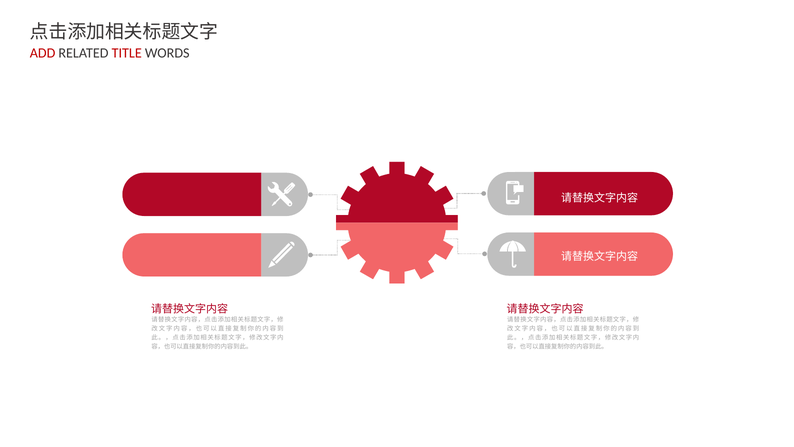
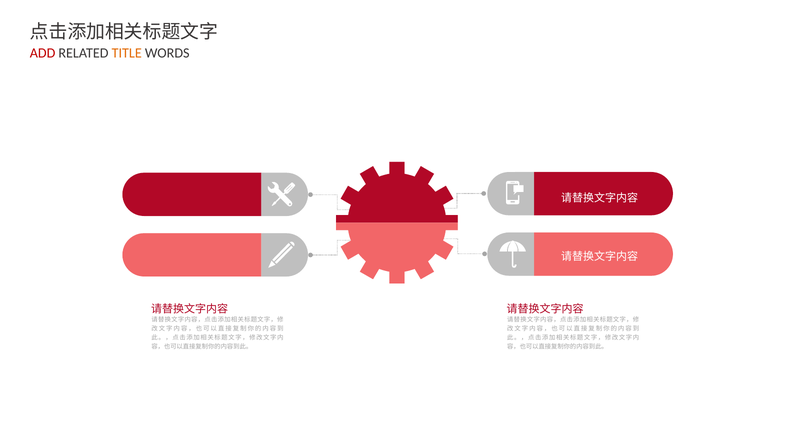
TITLE colour: red -> orange (127, 53)
